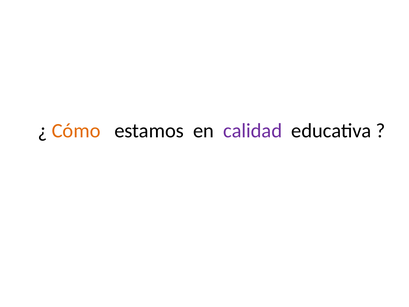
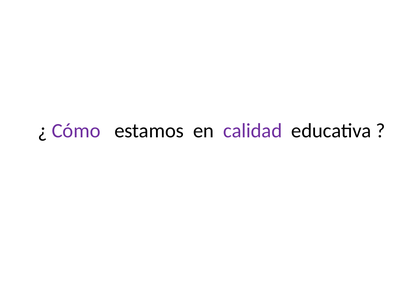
Cómo colour: orange -> purple (76, 131)
